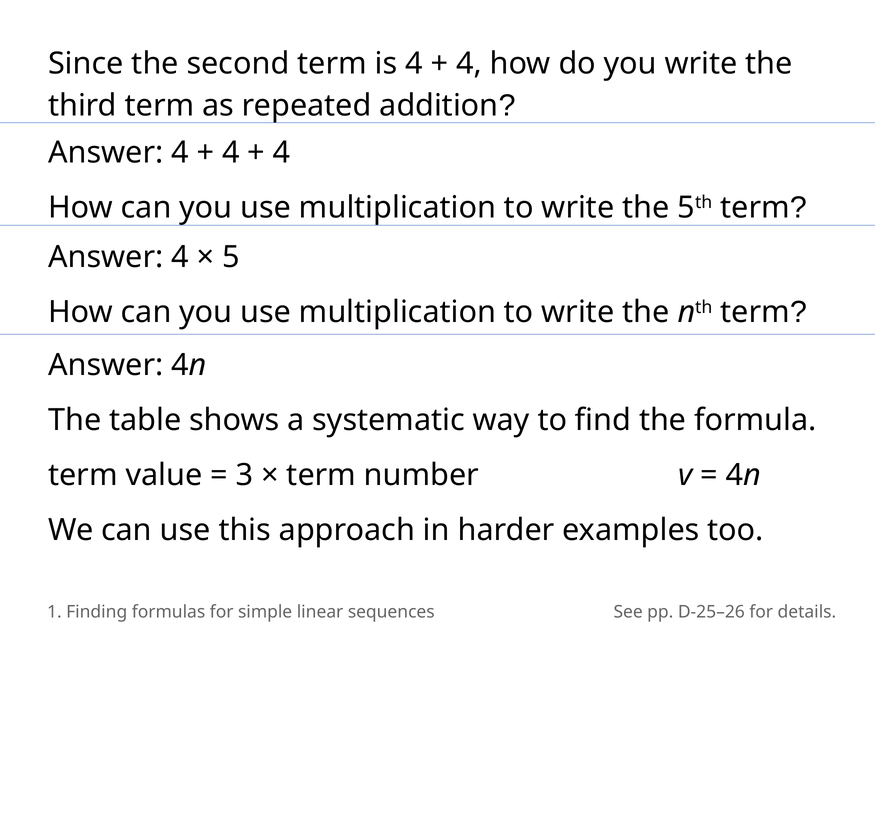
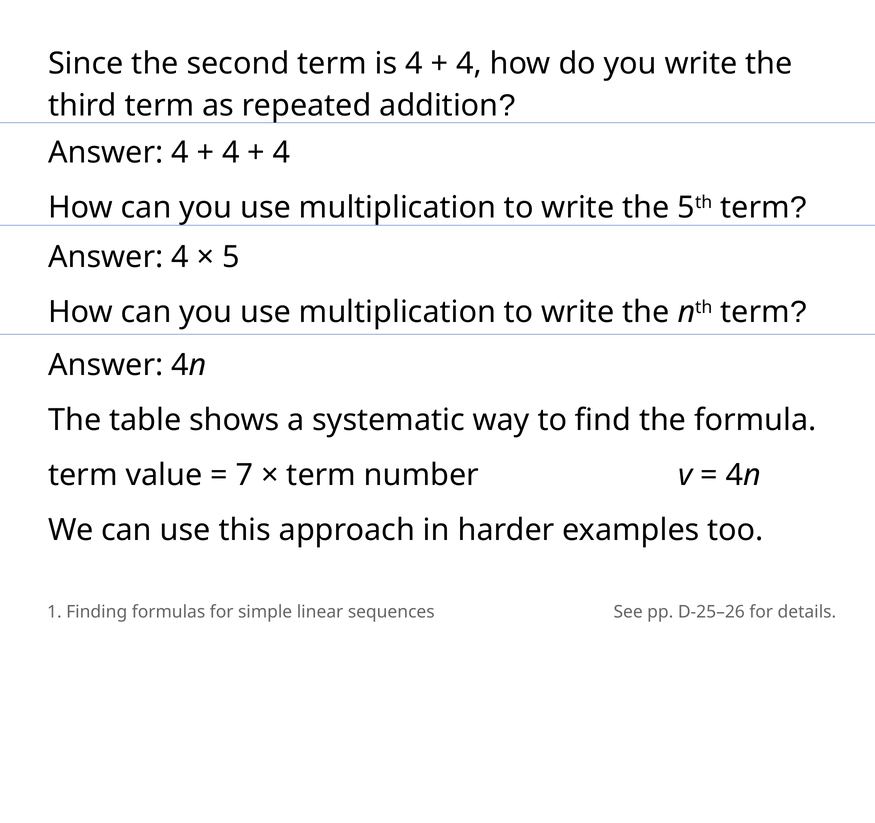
3: 3 -> 7 (244, 475)
